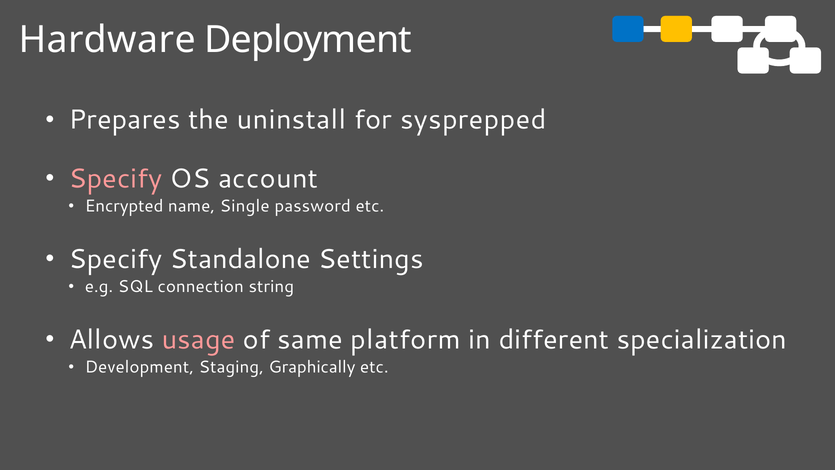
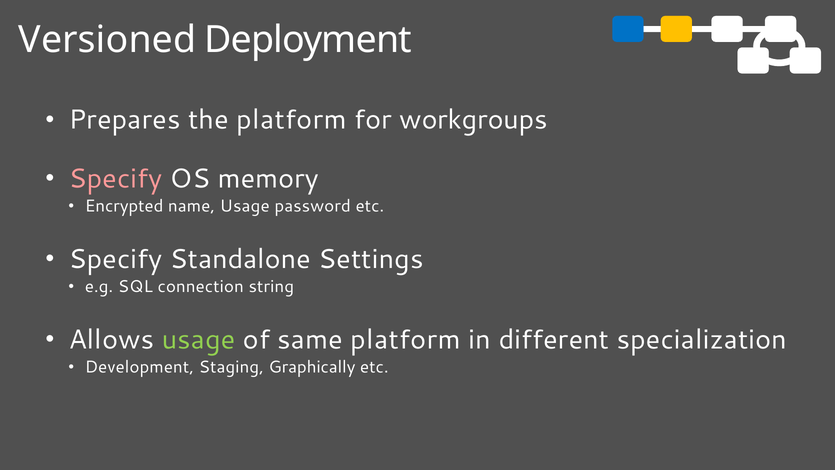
Hardware: Hardware -> Versioned (107, 40)
the uninstall: uninstall -> platform (292, 120)
sysprepped: sysprepped -> workgroups (474, 120)
account: account -> memory (268, 179)
name Single: Single -> Usage (245, 206)
usage colour: pink -> light green (198, 340)
